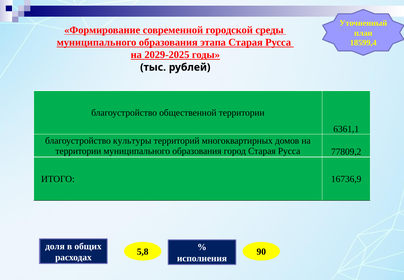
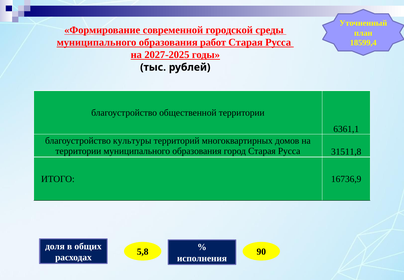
этапа: этапа -> работ (213, 42)
2029-2025: 2029-2025 -> 2027-2025 (167, 55)
77809,2: 77809,2 -> 31511,8 (346, 152)
